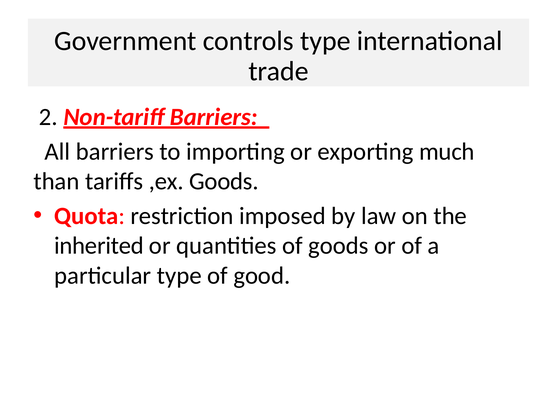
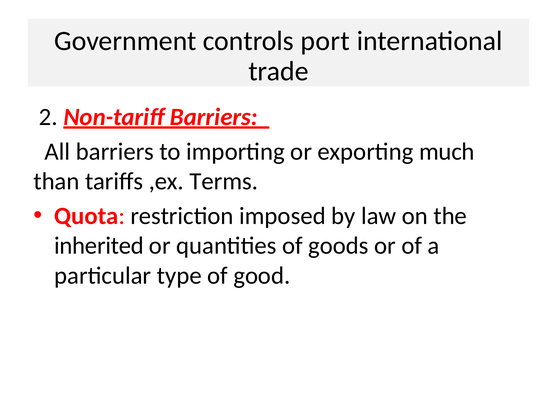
controls type: type -> port (325, 41)
,ex Goods: Goods -> Terms (224, 181)
